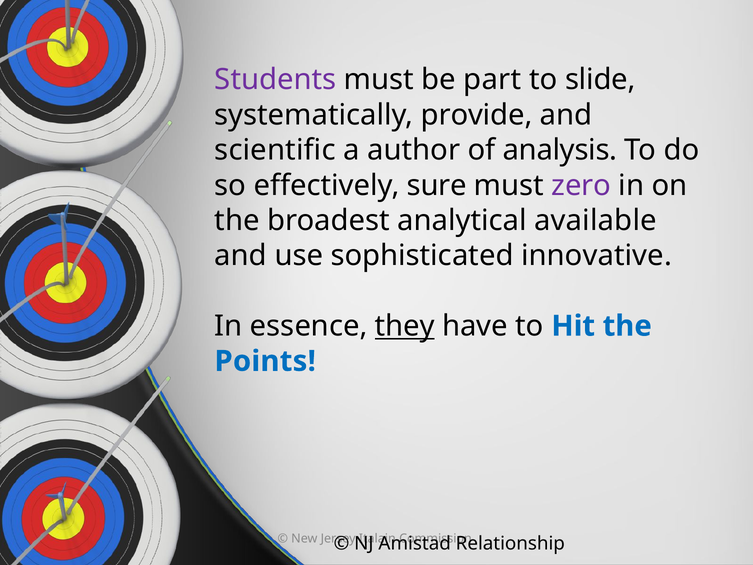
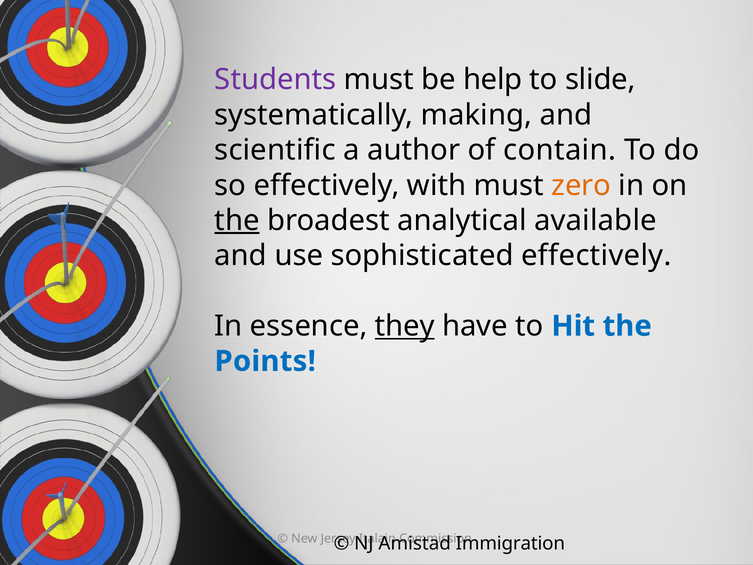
part: part -> help (493, 80)
provide: provide -> making (477, 115)
analysis: analysis -> contain (560, 150)
sure: sure -> with (437, 185)
zero colour: purple -> orange (581, 185)
the underline: none -> present (237, 220)
sophisticated innovative: innovative -> effectively (596, 256)
Relationship: Relationship -> Immigration (510, 543)
